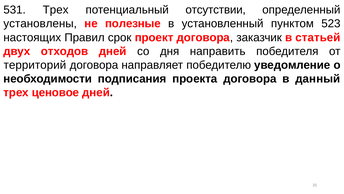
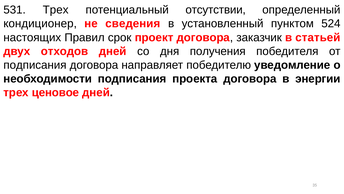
установлены: установлены -> кондиционер (40, 24)
полезные: полезные -> сведения (133, 24)
523: 523 -> 524 (331, 24)
направить: направить -> получения (218, 51)
территорий: территорий -> подписания (35, 65)
данный: данный -> энергии (318, 79)
